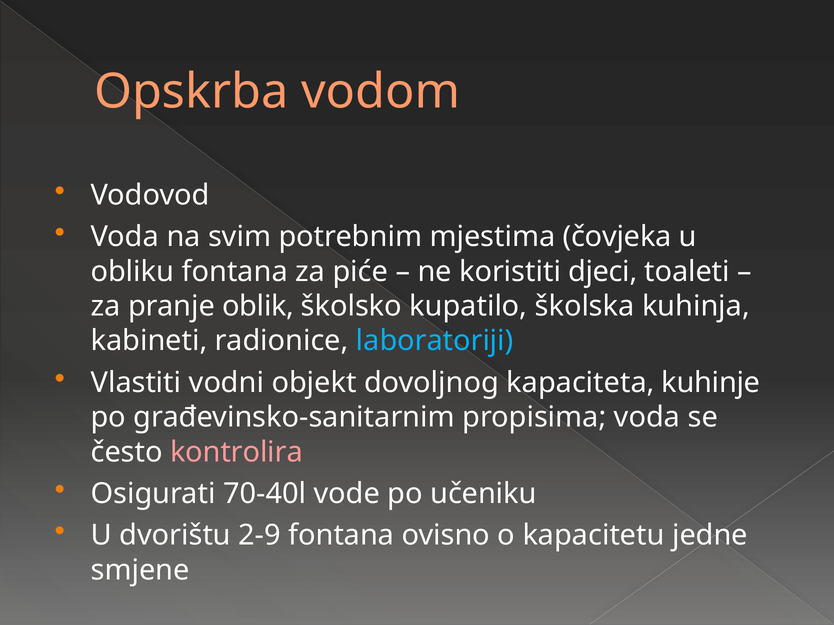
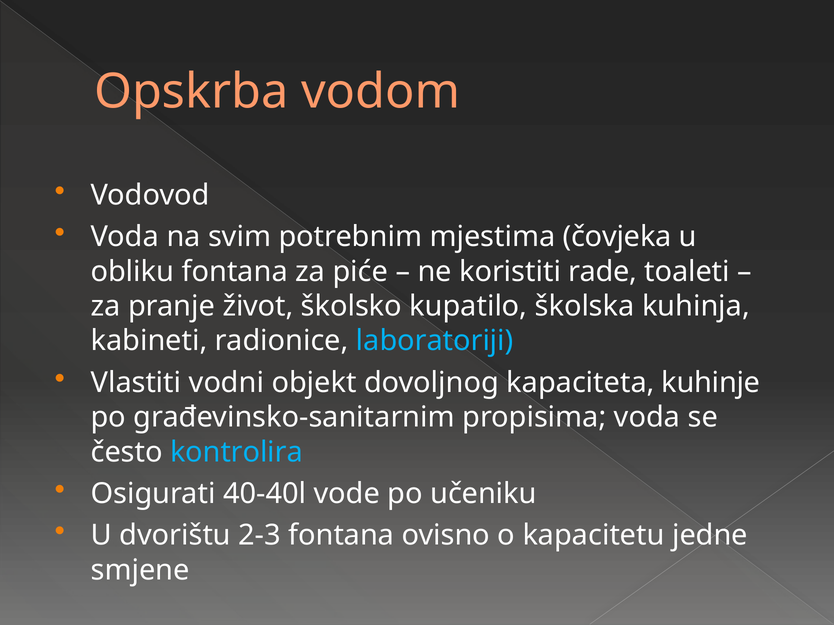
djeci: djeci -> rade (603, 272)
oblik: oblik -> život (258, 306)
kontrolira colour: pink -> light blue (236, 452)
70-40l: 70-40l -> 40-40l (265, 494)
2-9: 2-9 -> 2-3 (260, 536)
